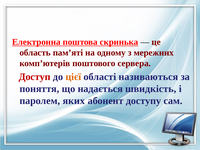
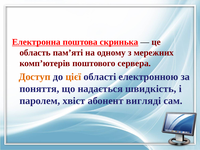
Доступ colour: red -> orange (35, 77)
називаються: називаються -> електронною (148, 77)
яких: яких -> хвіст (74, 101)
доступу: доступу -> вигляді (143, 101)
